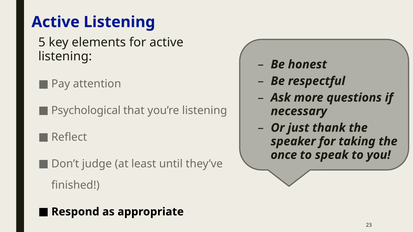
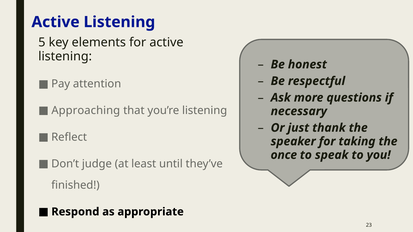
Psychological: Psychological -> Approaching (86, 111)
